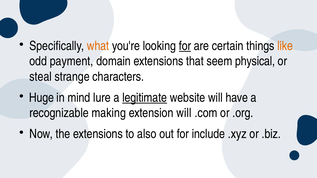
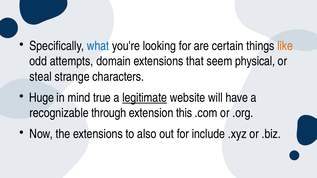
what colour: orange -> blue (98, 46)
for underline: present -> none (185, 46)
payment: payment -> attempts (72, 61)
lure: lure -> true (102, 98)
making: making -> through (109, 113)
extension will: will -> this (184, 113)
